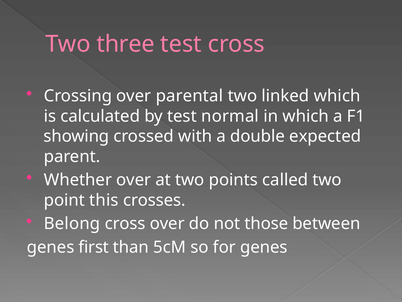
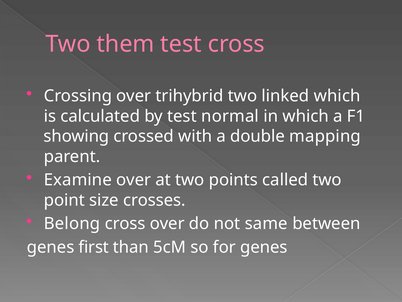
three: three -> them (125, 44)
parental: parental -> trihybrid (189, 96)
expected: expected -> mapping (325, 136)
Whether: Whether -> Examine (78, 180)
this: this -> size (104, 200)
those: those -> same (266, 223)
